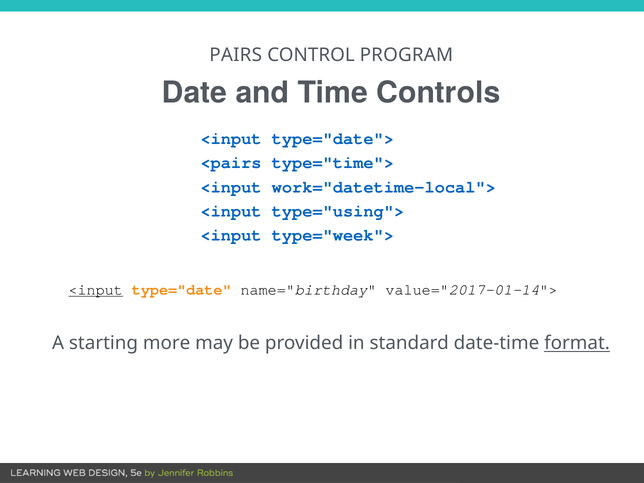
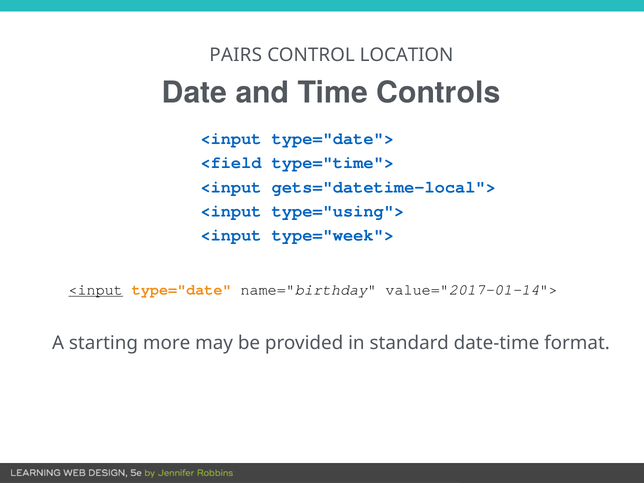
PROGRAM: PROGRAM -> LOCATION (407, 55)
<pairs: <pairs -> <field (231, 163)
work="datetime-local">: work="datetime-local"> -> gets="datetime-local"> (384, 187)
format underline: present -> none (577, 343)
